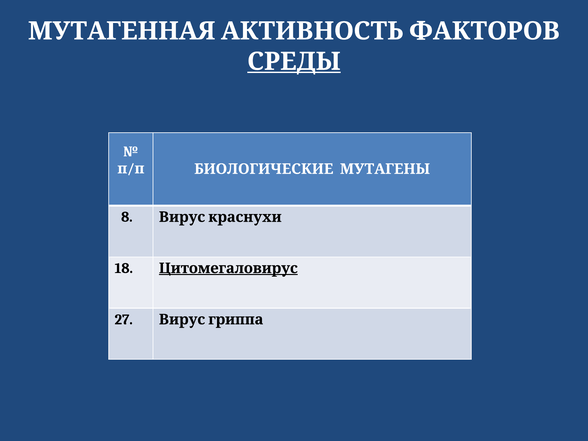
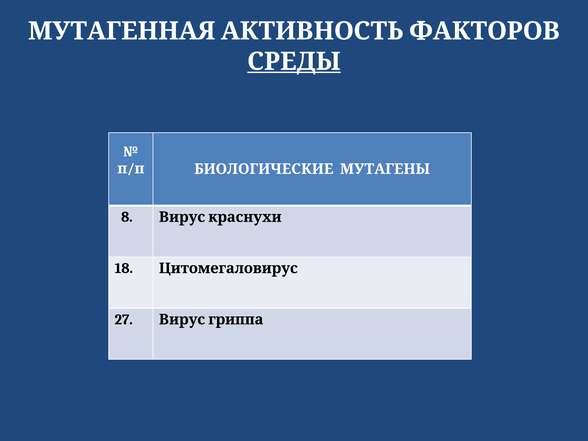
Цитомегаловирус underline: present -> none (228, 268)
